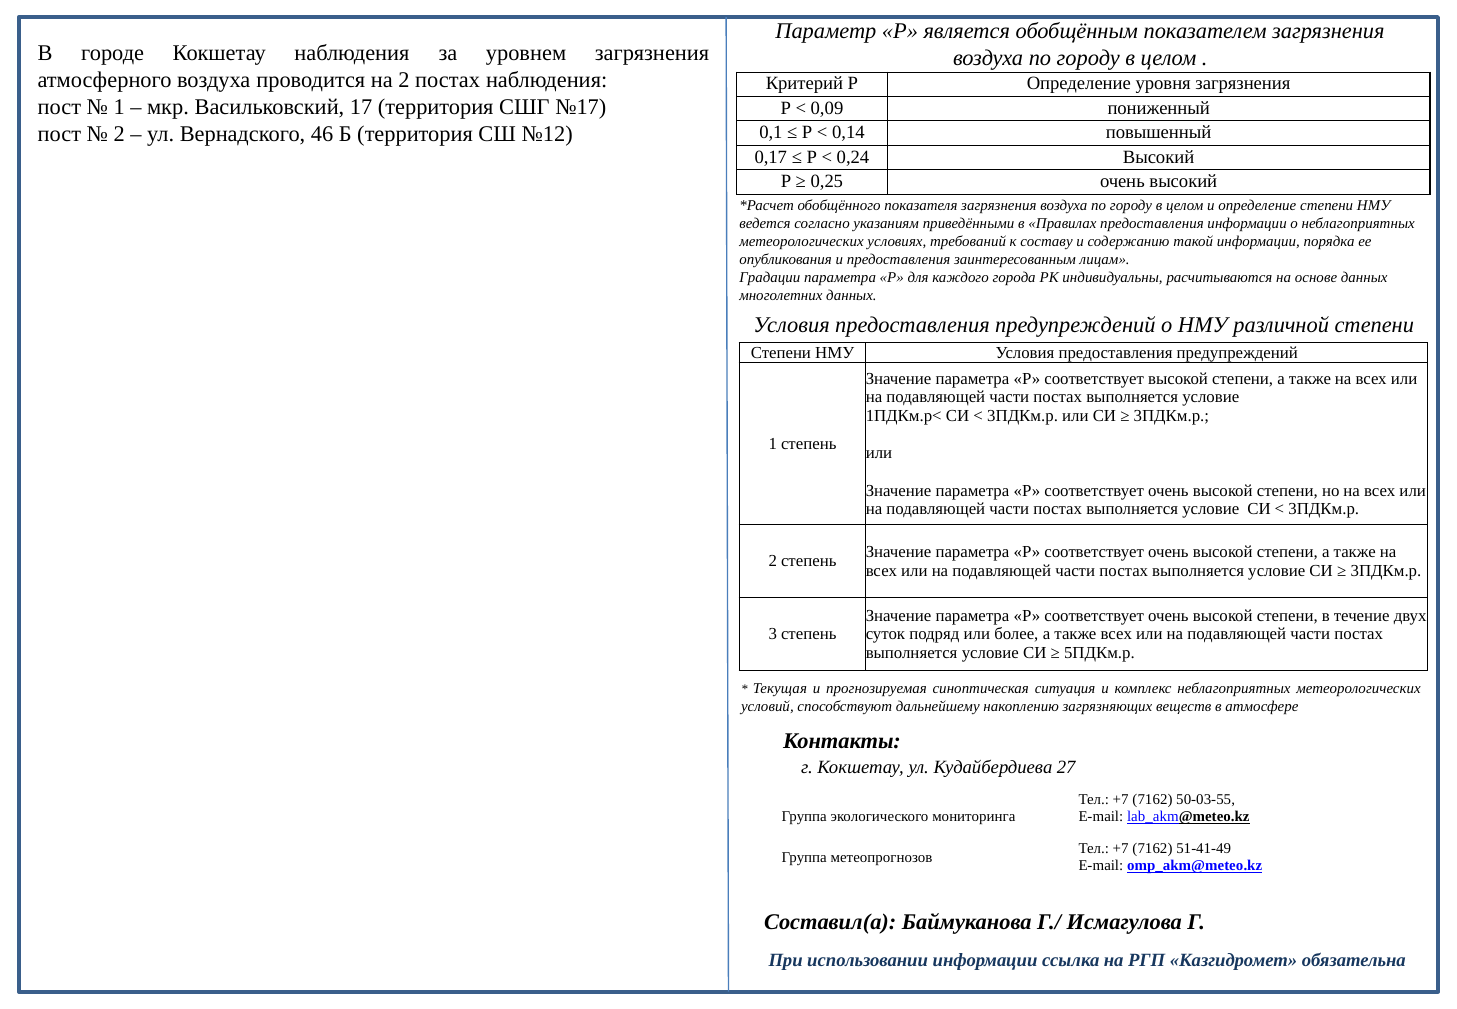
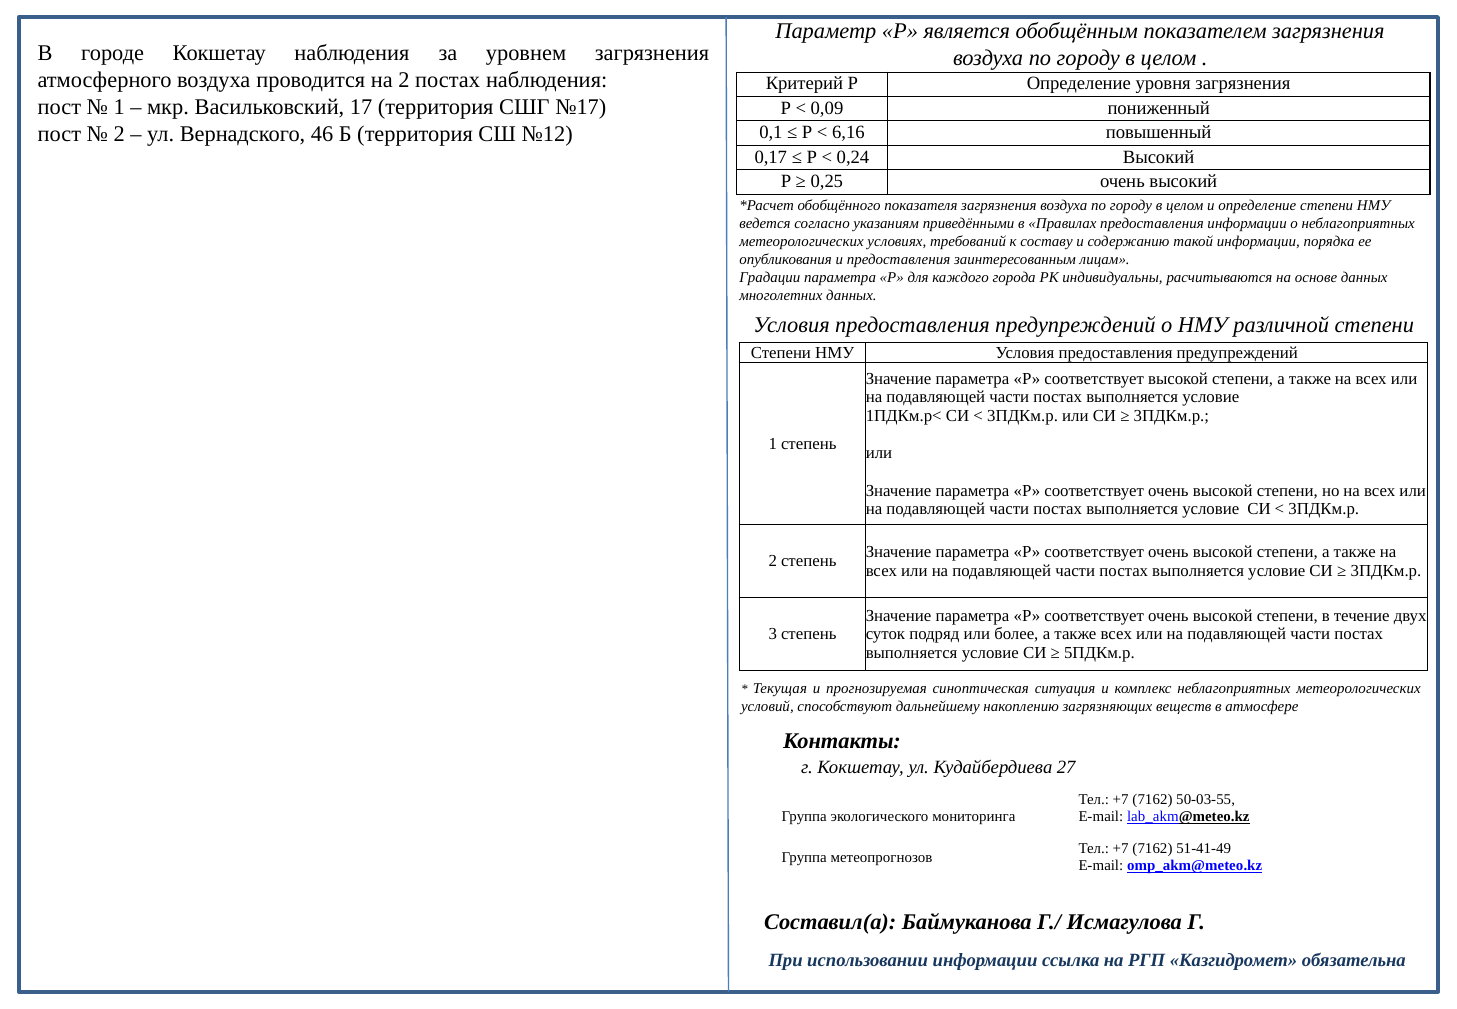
0,14: 0,14 -> 6,16 (848, 133)
